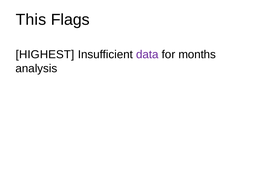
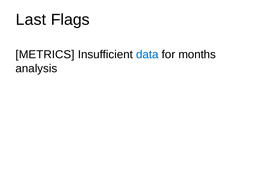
This: This -> Last (31, 20)
HIGHEST: HIGHEST -> METRICS (45, 55)
data colour: purple -> blue (147, 55)
